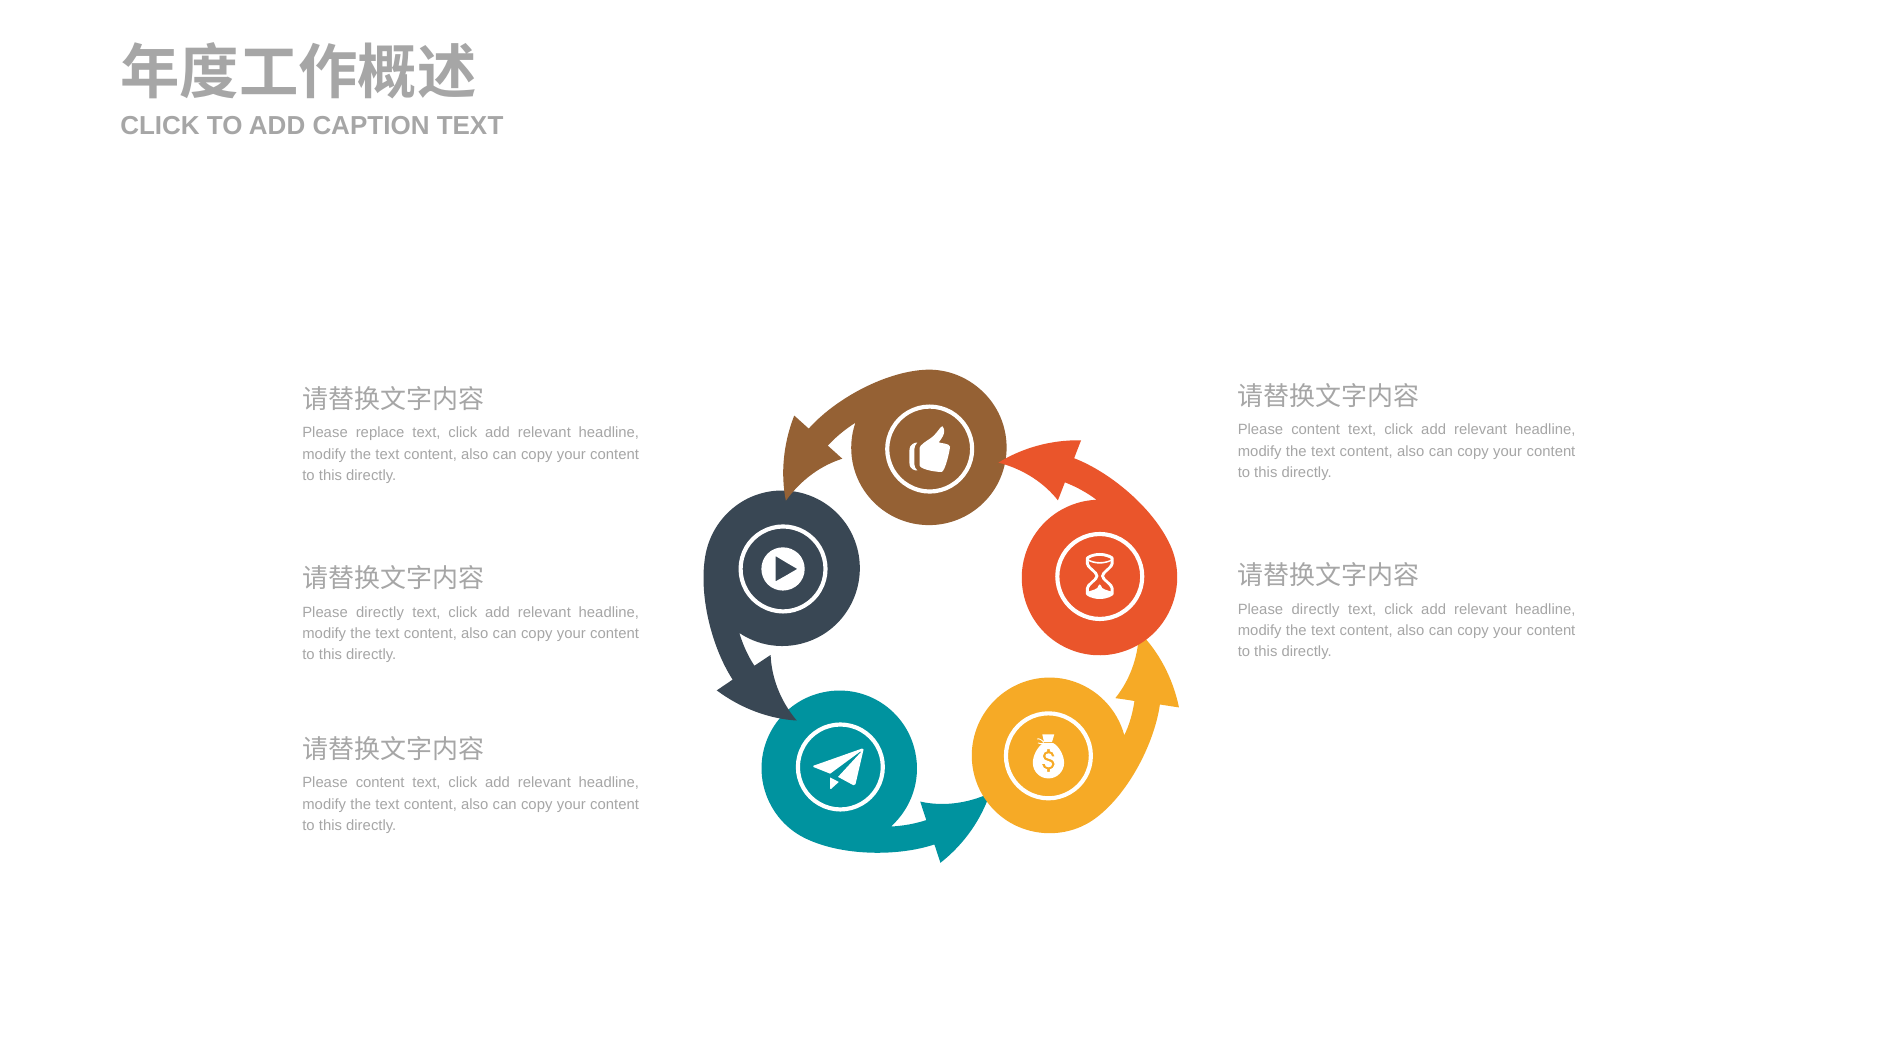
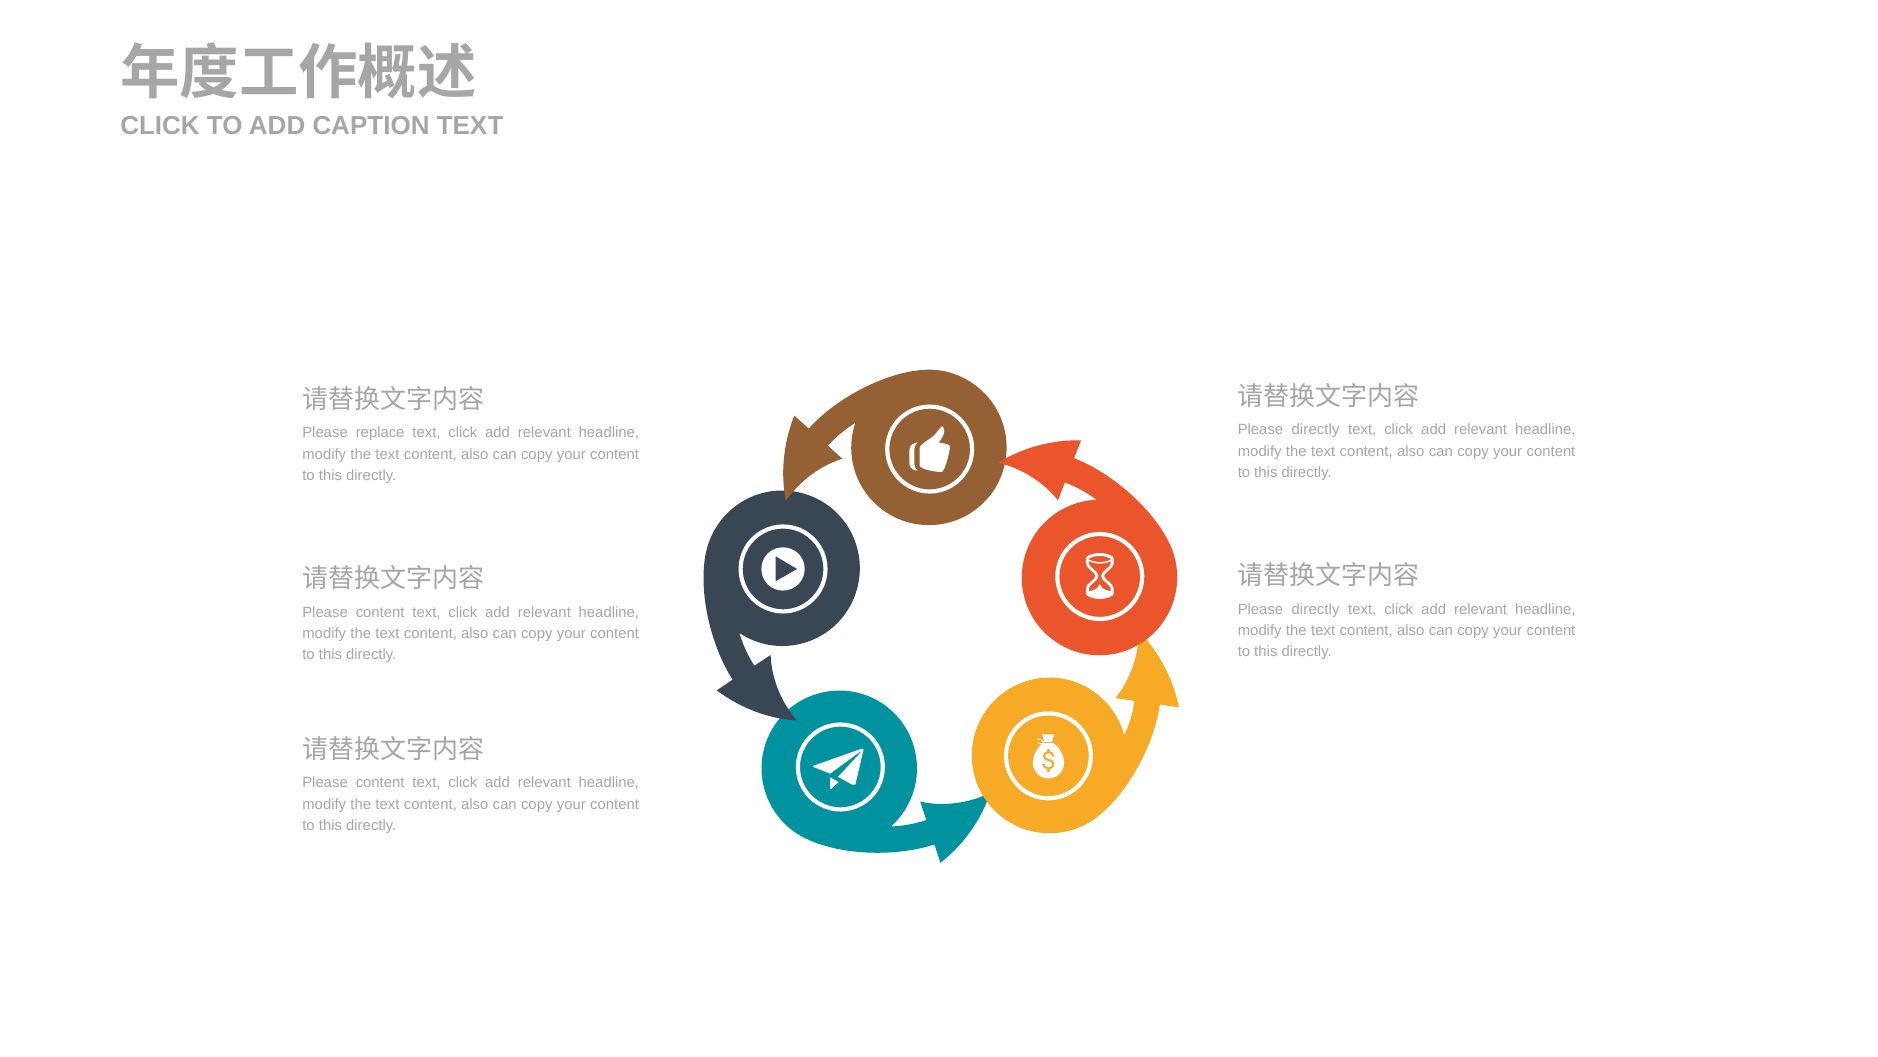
content: content -> directly (1316, 430)
directly: directly -> content (380, 612)
